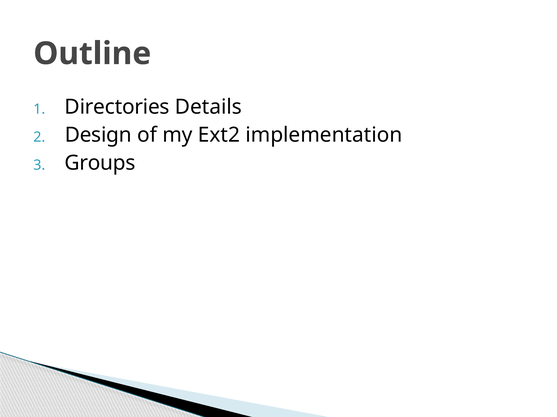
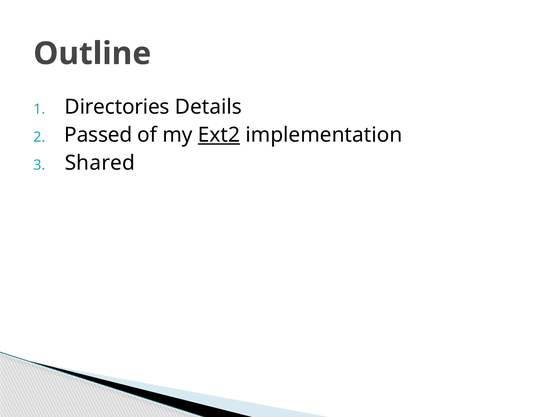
Design: Design -> Passed (98, 135)
Ext2 underline: none -> present (219, 135)
Groups: Groups -> Shared (100, 163)
